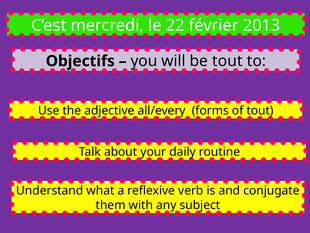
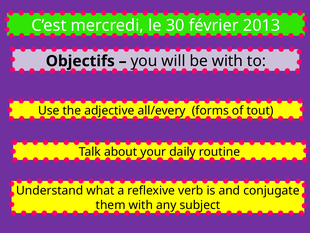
22: 22 -> 30 (175, 25)
be tout: tout -> with (227, 61)
